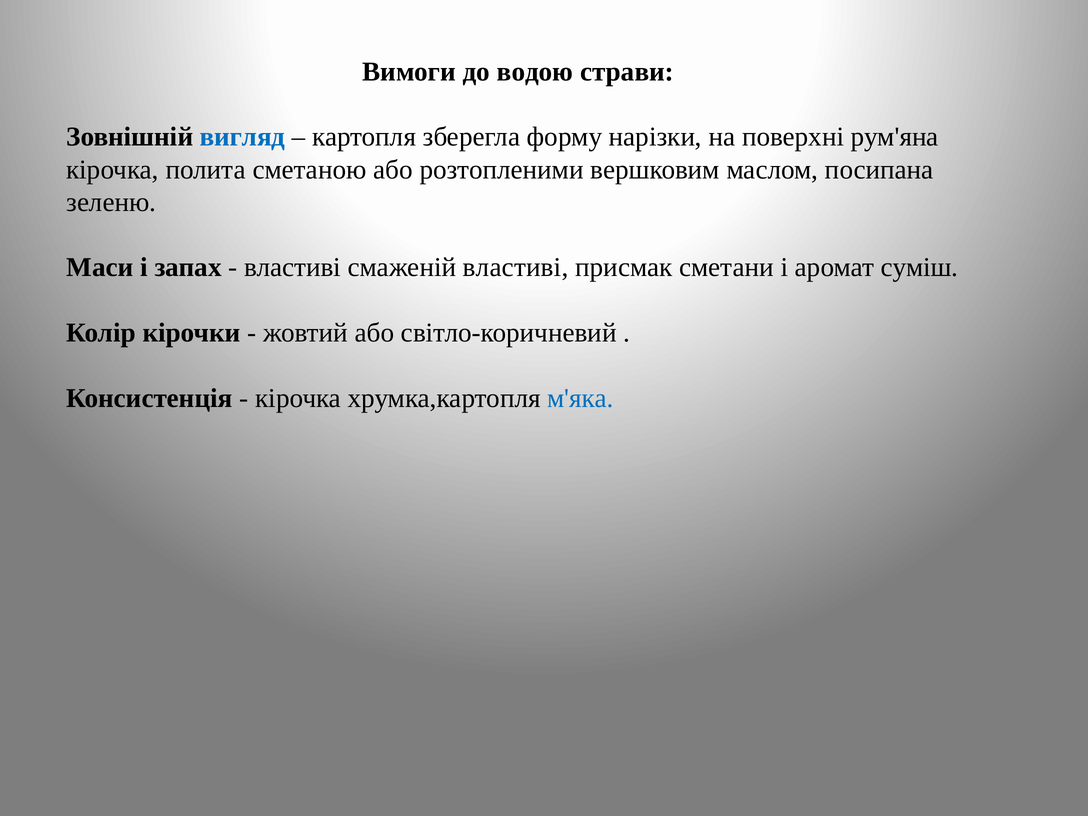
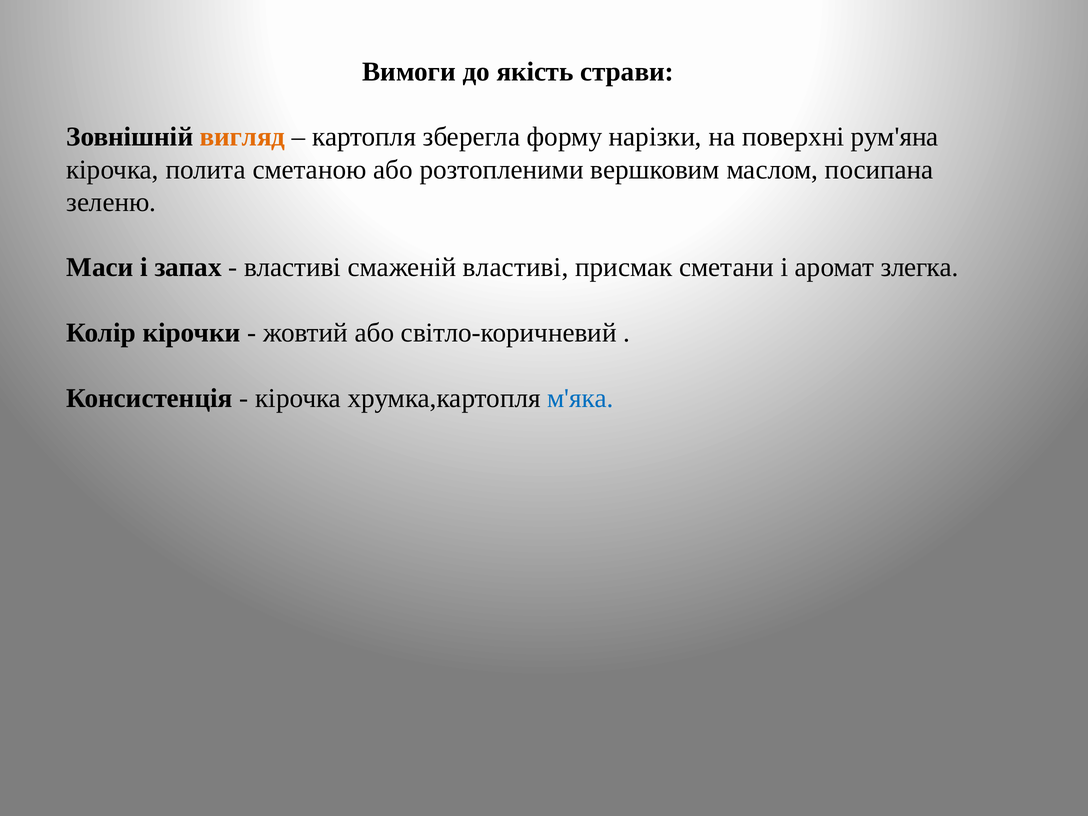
водою: водою -> якість (535, 72)
вигляд colour: blue -> orange (243, 137)
суміш: суміш -> злегка (920, 268)
